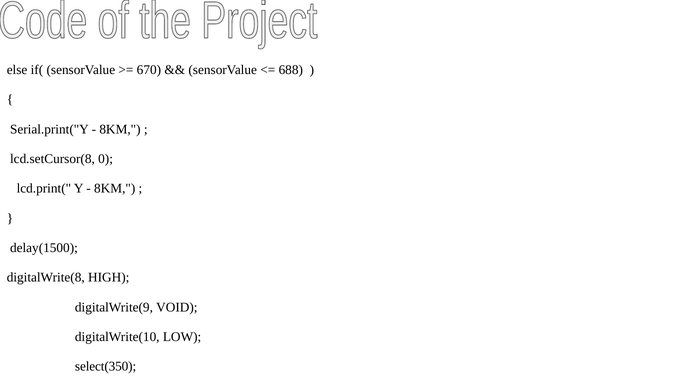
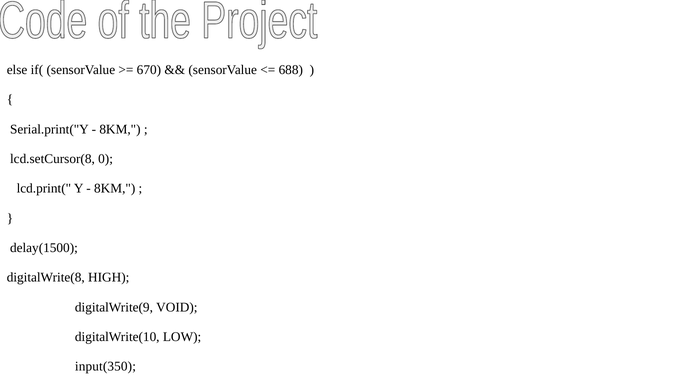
select(350: select(350 -> input(350 (105, 366)
